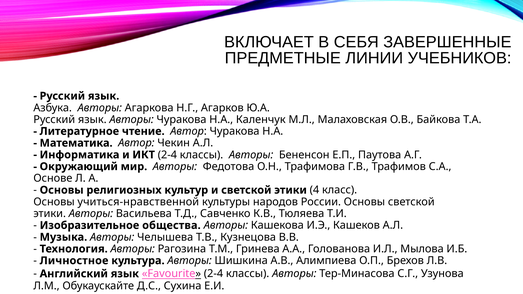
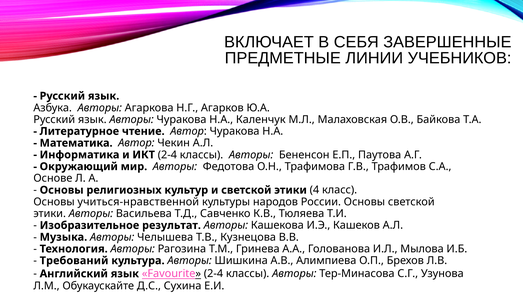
общества: общества -> результат (171, 225)
Личностное: Личностное -> Требований (74, 261)
